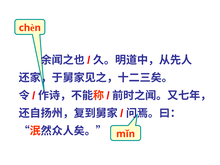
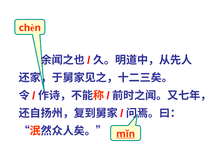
mǐn underline: none -> present (126, 134)
